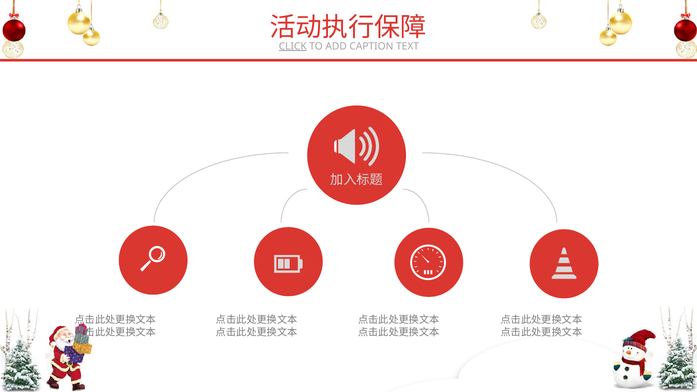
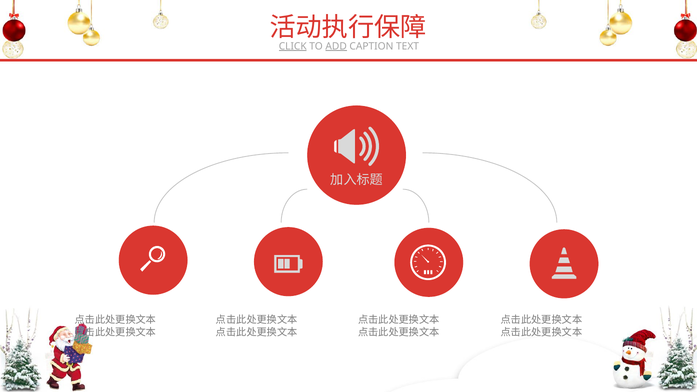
ADD underline: none -> present (336, 46)
